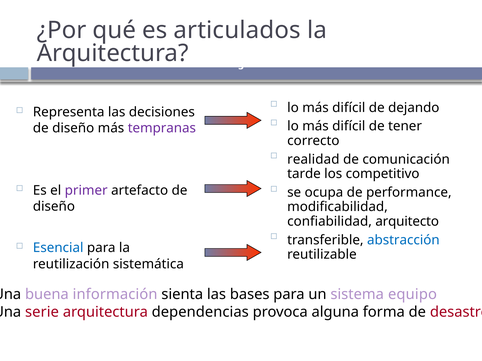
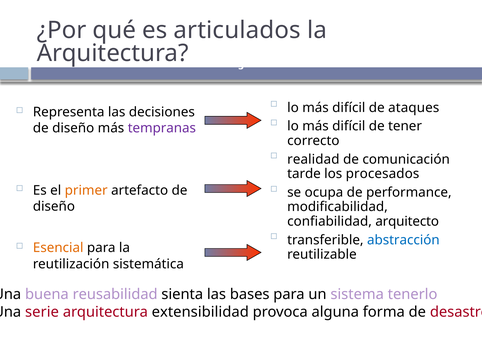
dejando: dejando -> ataques (414, 108)
competitivo: competitivo -> procesados (383, 174)
primer colour: purple -> orange (86, 191)
Esencial colour: blue -> orange (58, 248)
información: información -> reusabilidad (115, 295)
equipo: equipo -> tenerlo (413, 295)
dependencias: dependencias -> extensibilidad (200, 312)
